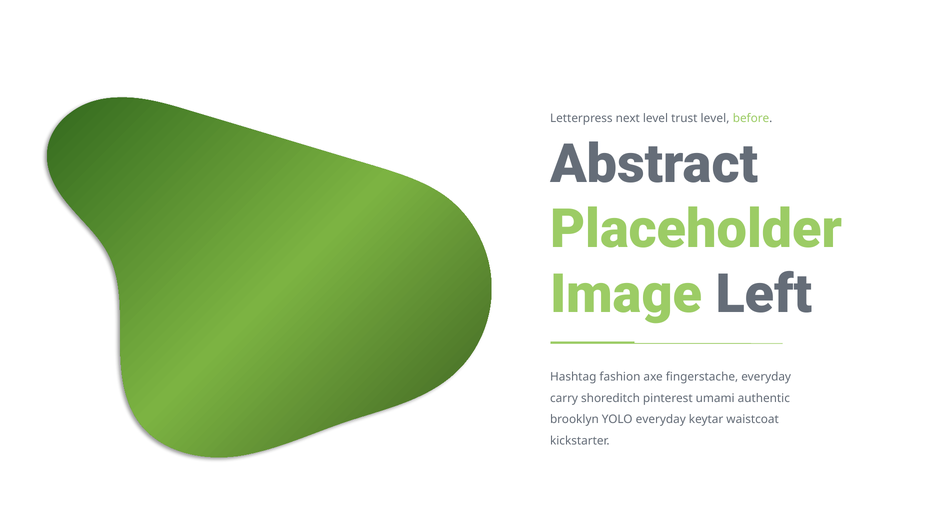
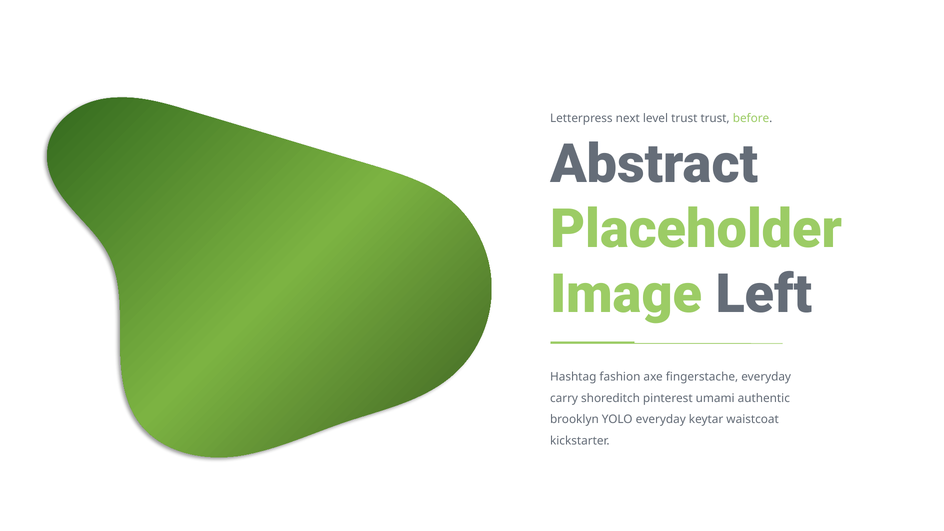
trust level: level -> trust (715, 118)
